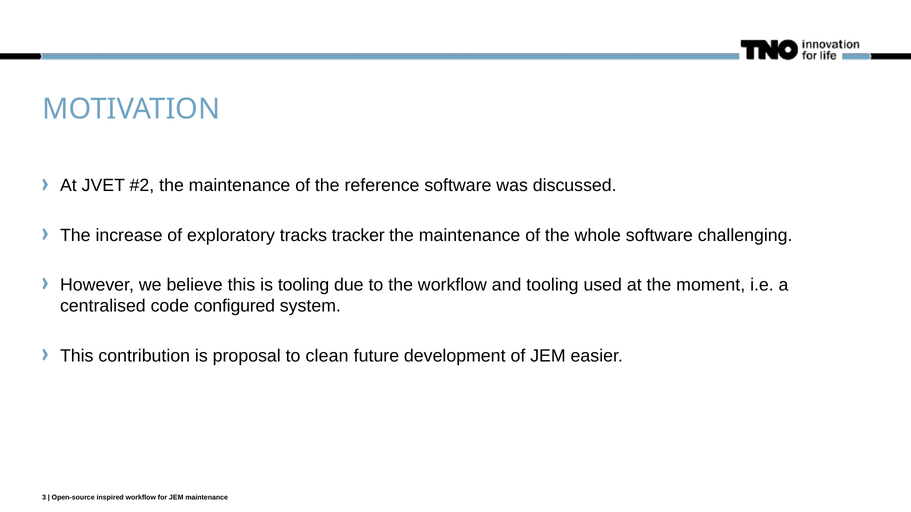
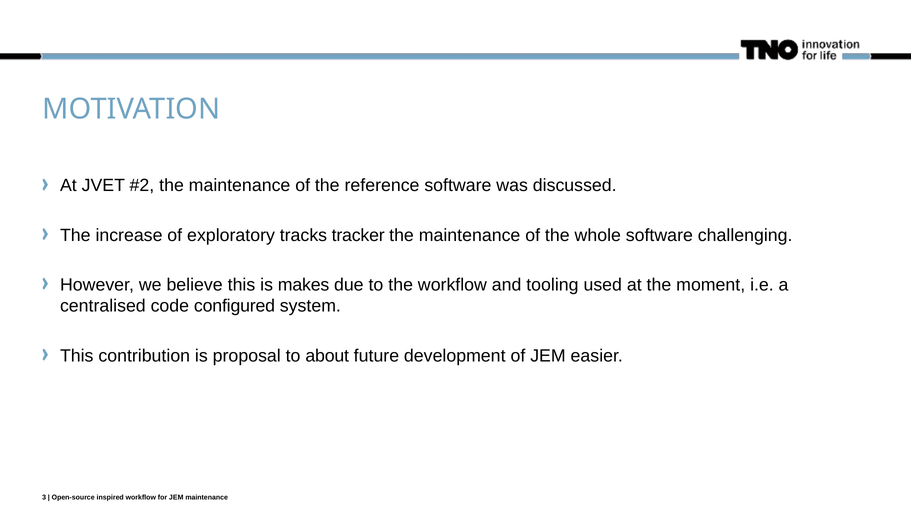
is tooling: tooling -> makes (304, 285)
clean: clean -> about (327, 356)
